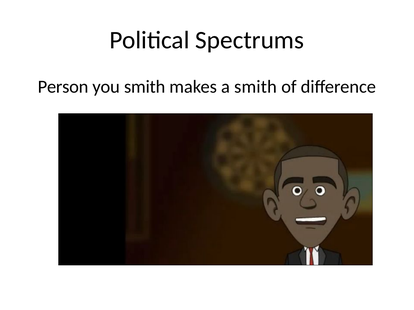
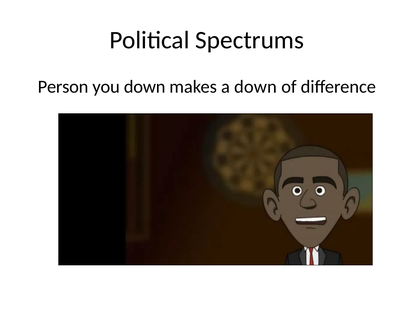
you smith: smith -> down (145, 87)
a smith: smith -> down (255, 87)
